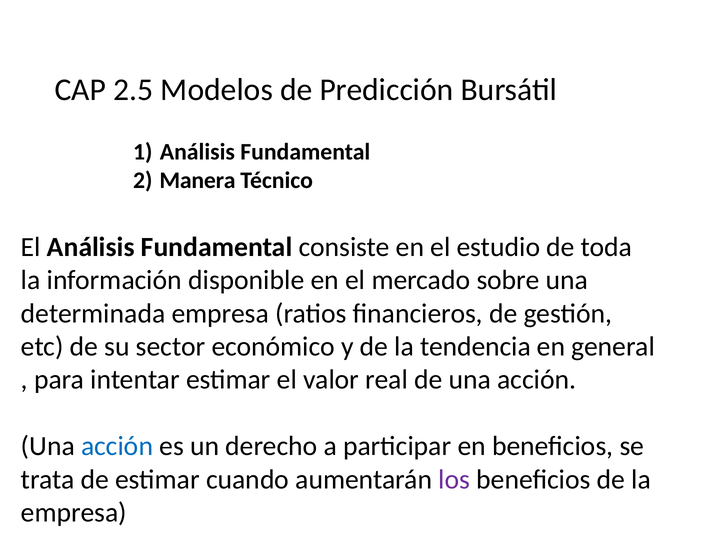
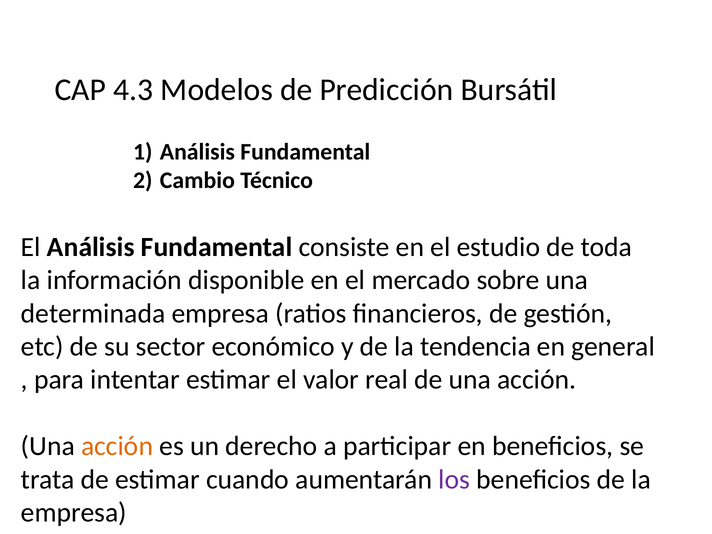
2.5: 2.5 -> 4.3 (133, 90)
Manera: Manera -> Cambio (197, 180)
acción colour: blue -> orange (117, 446)
